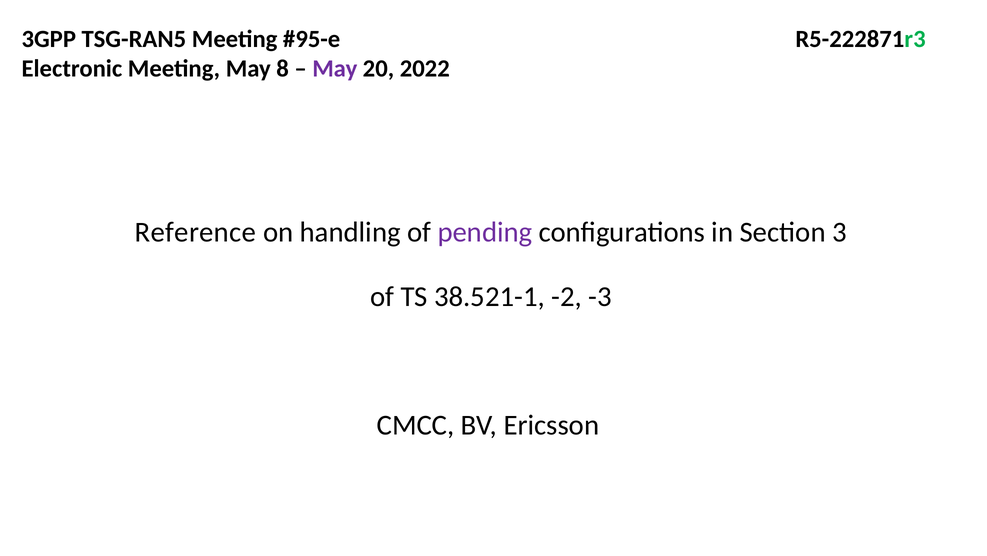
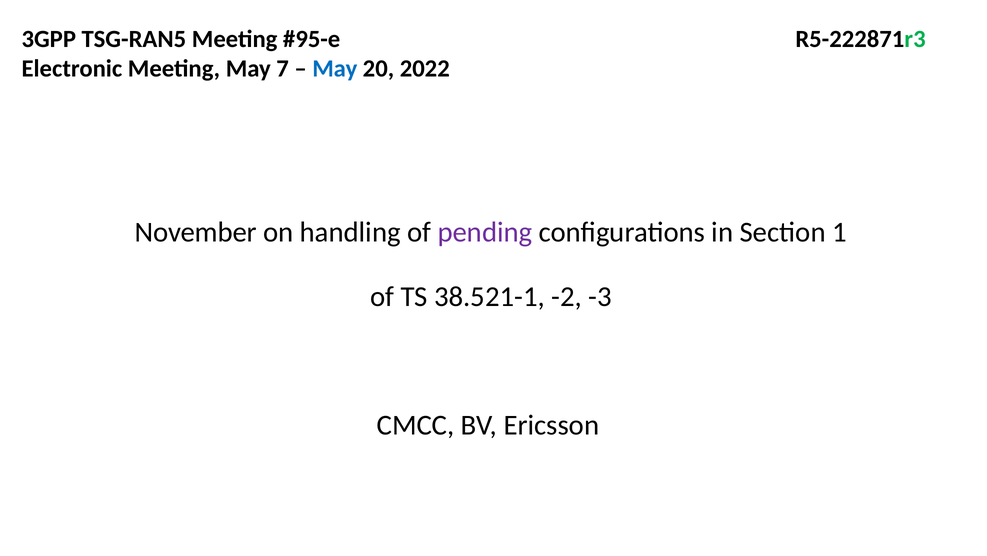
8: 8 -> 7 (282, 69)
May colour: purple -> blue (335, 69)
Reference: Reference -> November (196, 232)
3: 3 -> 1 (839, 232)
